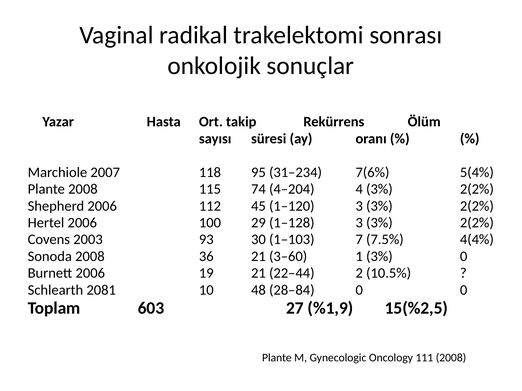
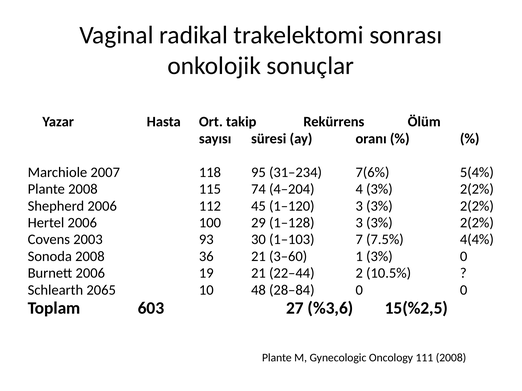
2081: 2081 -> 2065 (101, 290)
%1,9: %1,9 -> %3,6 (330, 308)
